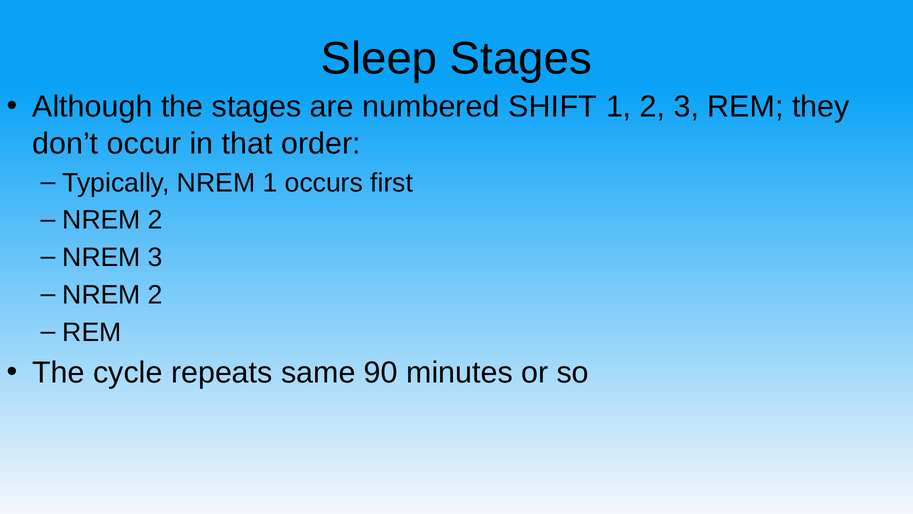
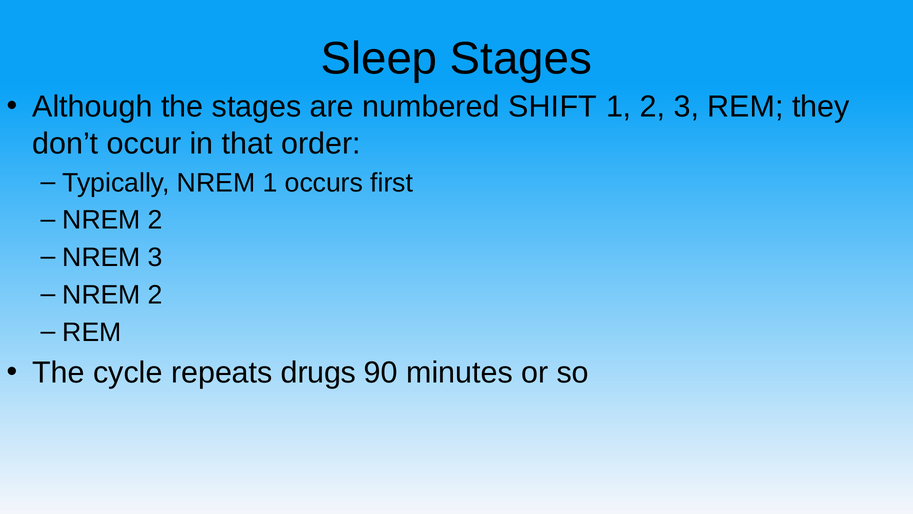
same: same -> drugs (318, 373)
